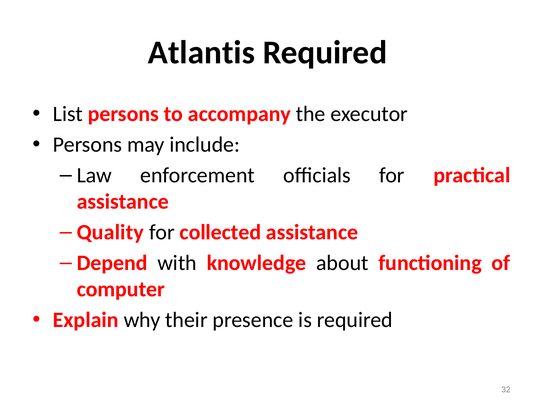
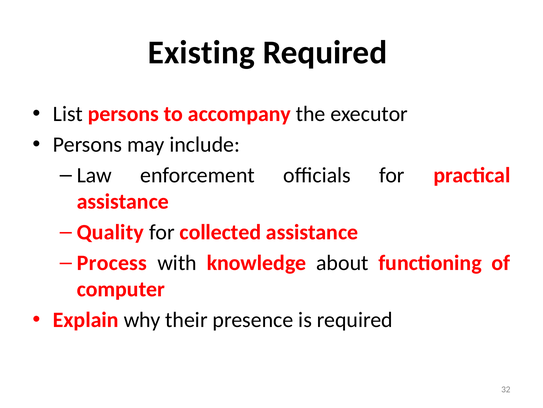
Atlantis: Atlantis -> Existing (201, 53)
Depend: Depend -> Process (112, 263)
